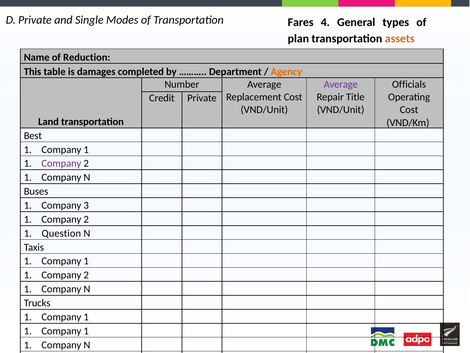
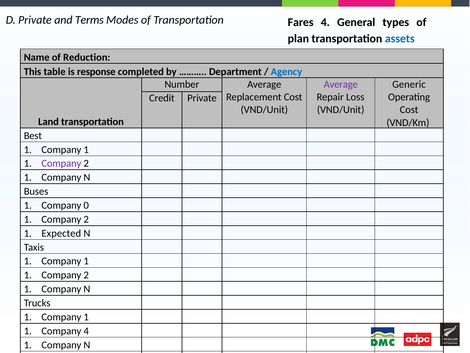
Single: Single -> Terms (89, 20)
assets colour: orange -> blue (400, 38)
damages: damages -> response (96, 72)
Agency colour: orange -> blue (286, 72)
Officials: Officials -> Generic (409, 84)
Title: Title -> Loss (355, 97)
3: 3 -> 0 (86, 205)
Question: Question -> Expected (61, 233)
1: 1 -> 4 (86, 330)
